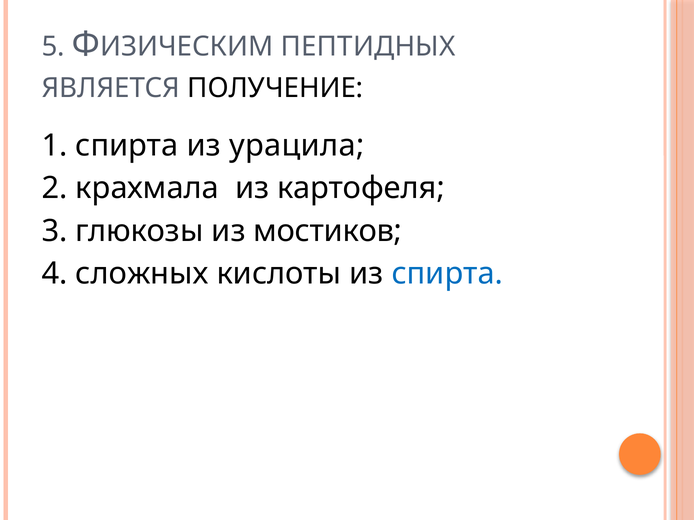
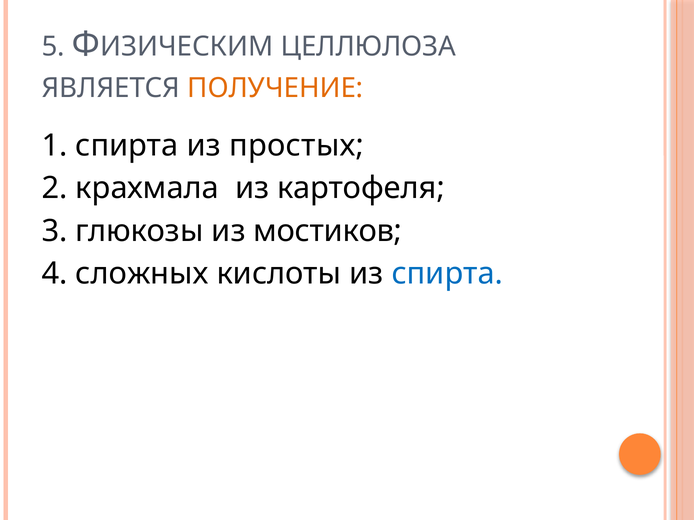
ПЕПТИДНЫХ: ПЕПТИДНЫХ -> ЦЕЛЛЮЛОЗА (368, 46)
ПОЛУЧЕНИЕ colour: black -> orange (275, 88)
урацила: урацила -> простых (297, 146)
